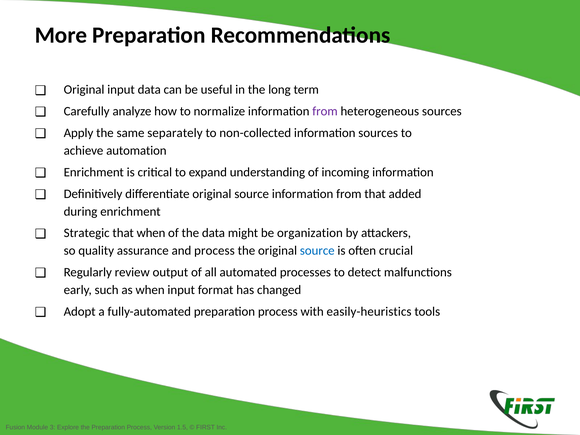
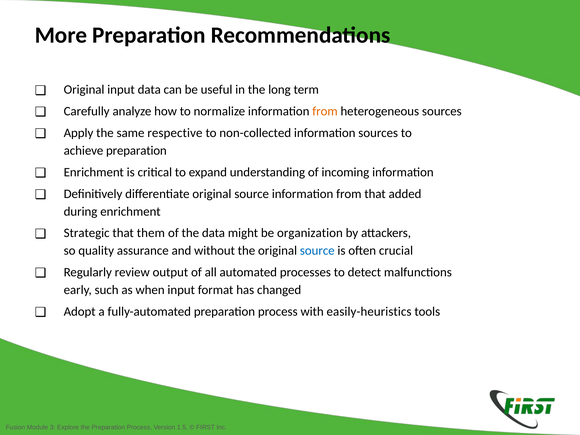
from colour: purple -> orange (325, 111)
separately: separately -> respective (175, 133)
achieve automation: automation -> preparation (136, 151)
that when: when -> them (151, 233)
and process: process -> without (215, 251)
